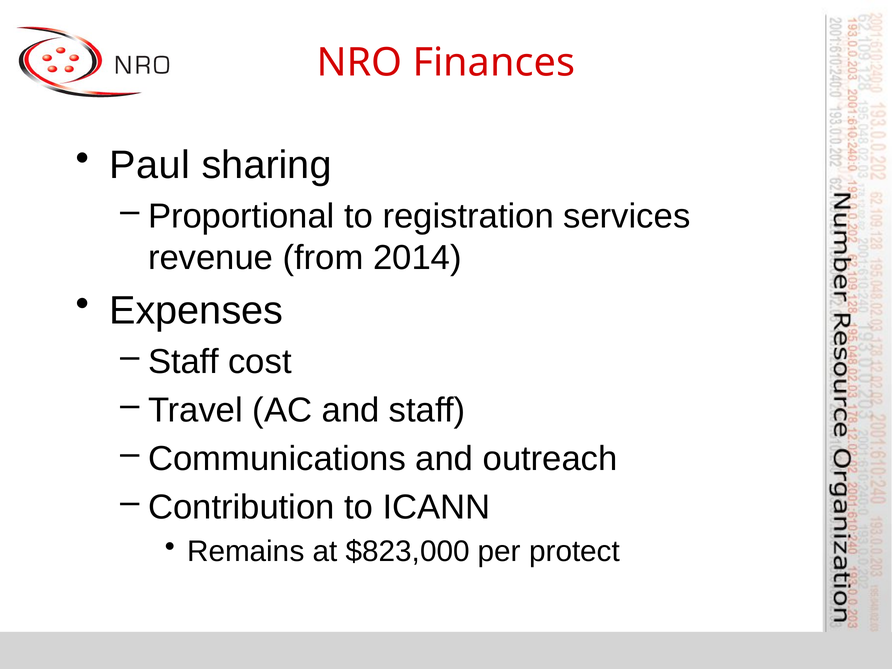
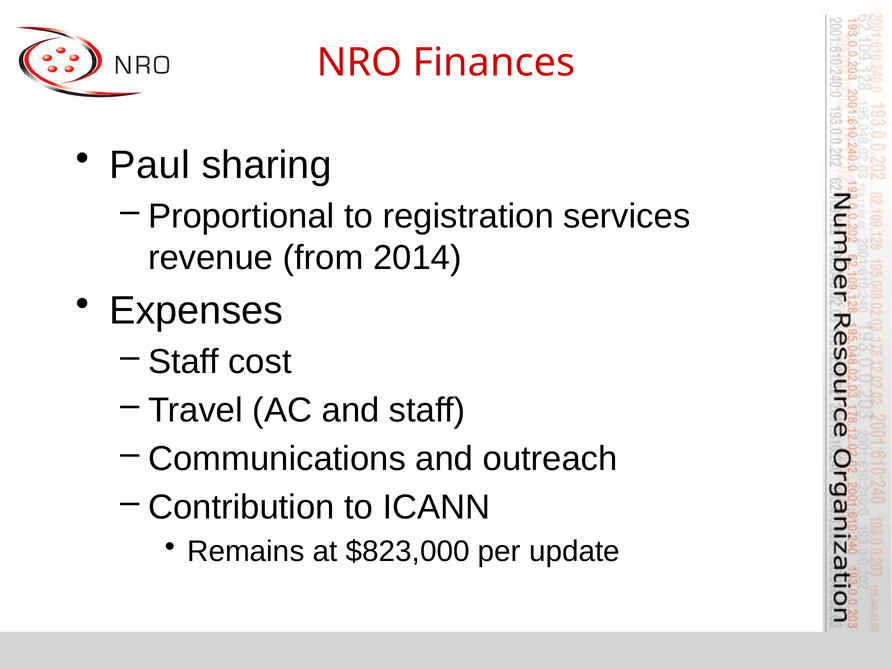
protect: protect -> update (575, 552)
